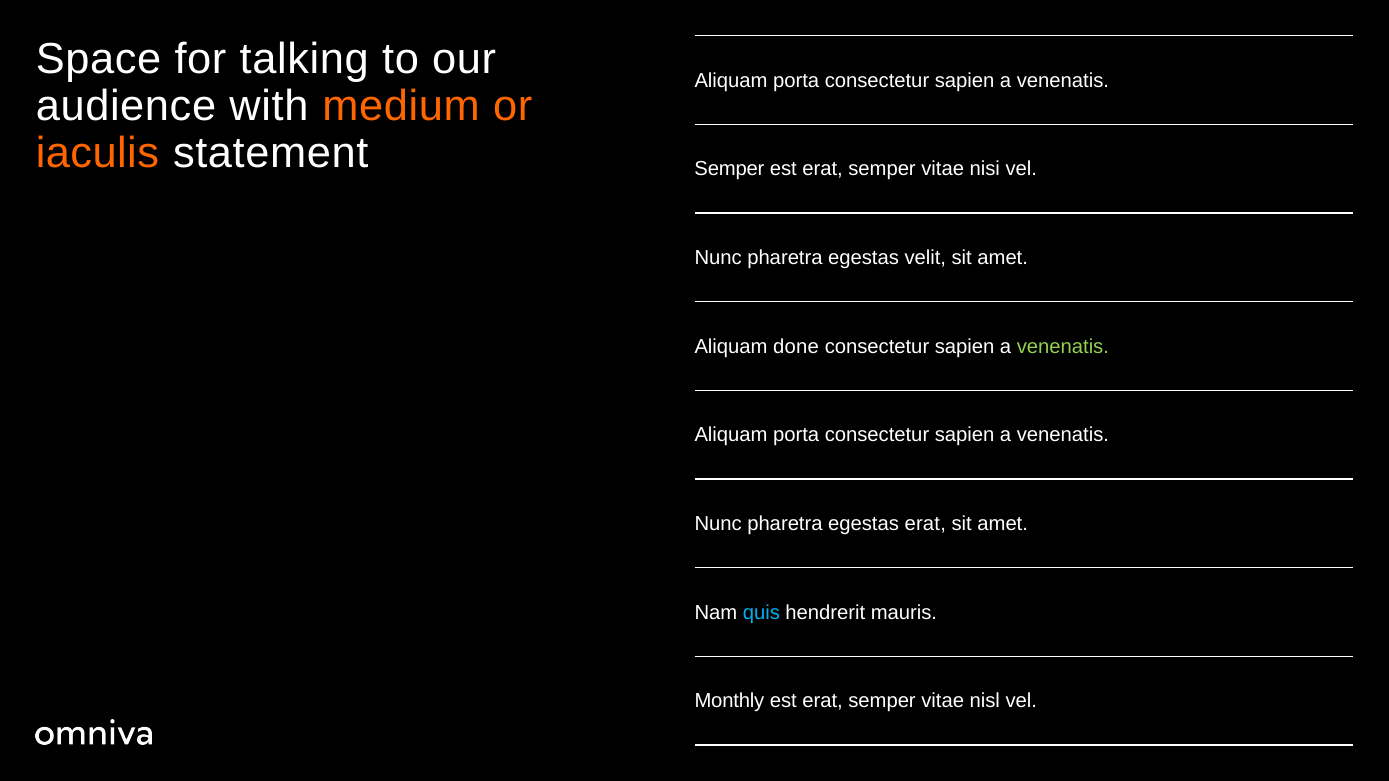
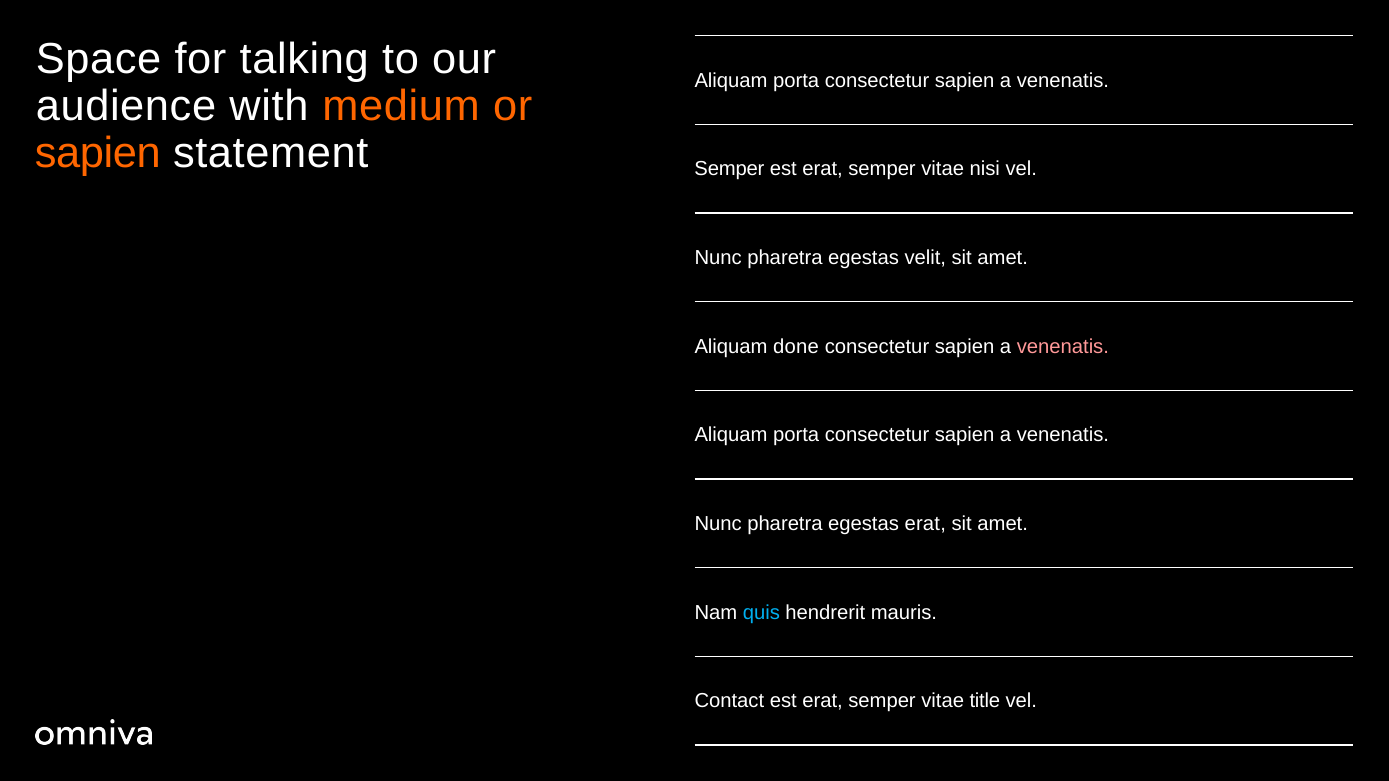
iaculis: iaculis -> sapien (98, 153)
venenatis colour: light green -> pink (1063, 347)
Monthly: Monthly -> Contact (729, 701)
nisl: nisl -> title (985, 701)
